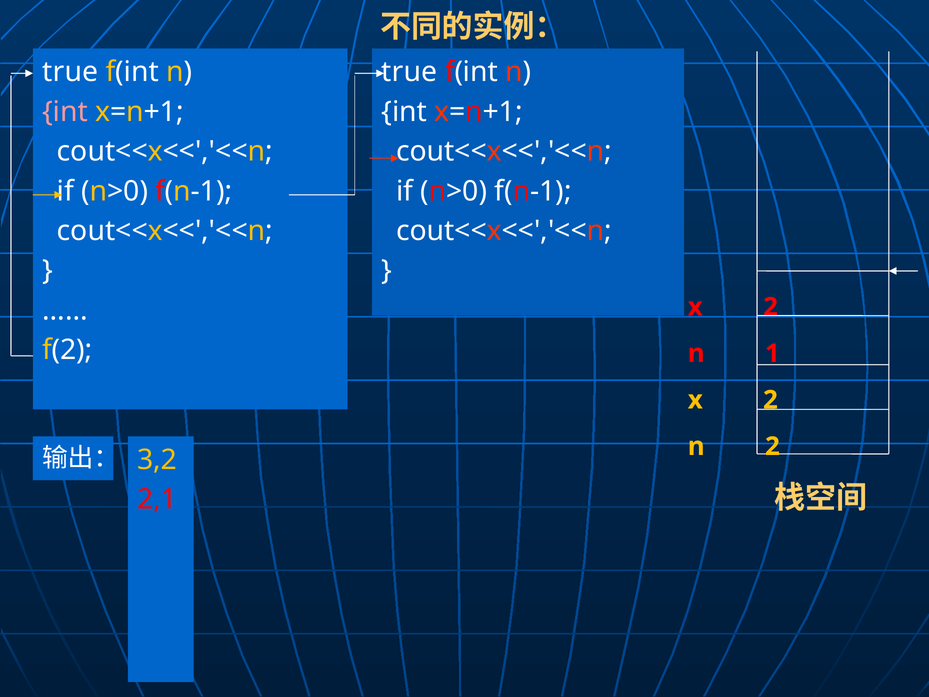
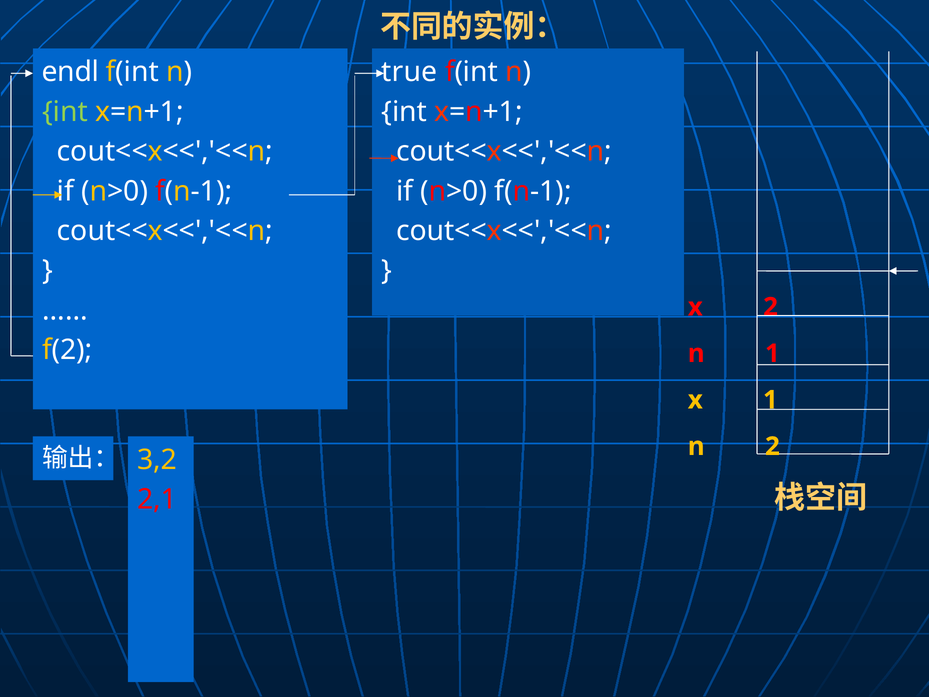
true: true -> endl (70, 72)
int colour: pink -> light green (65, 112)
2: 2 -> 1 (770, 400)
